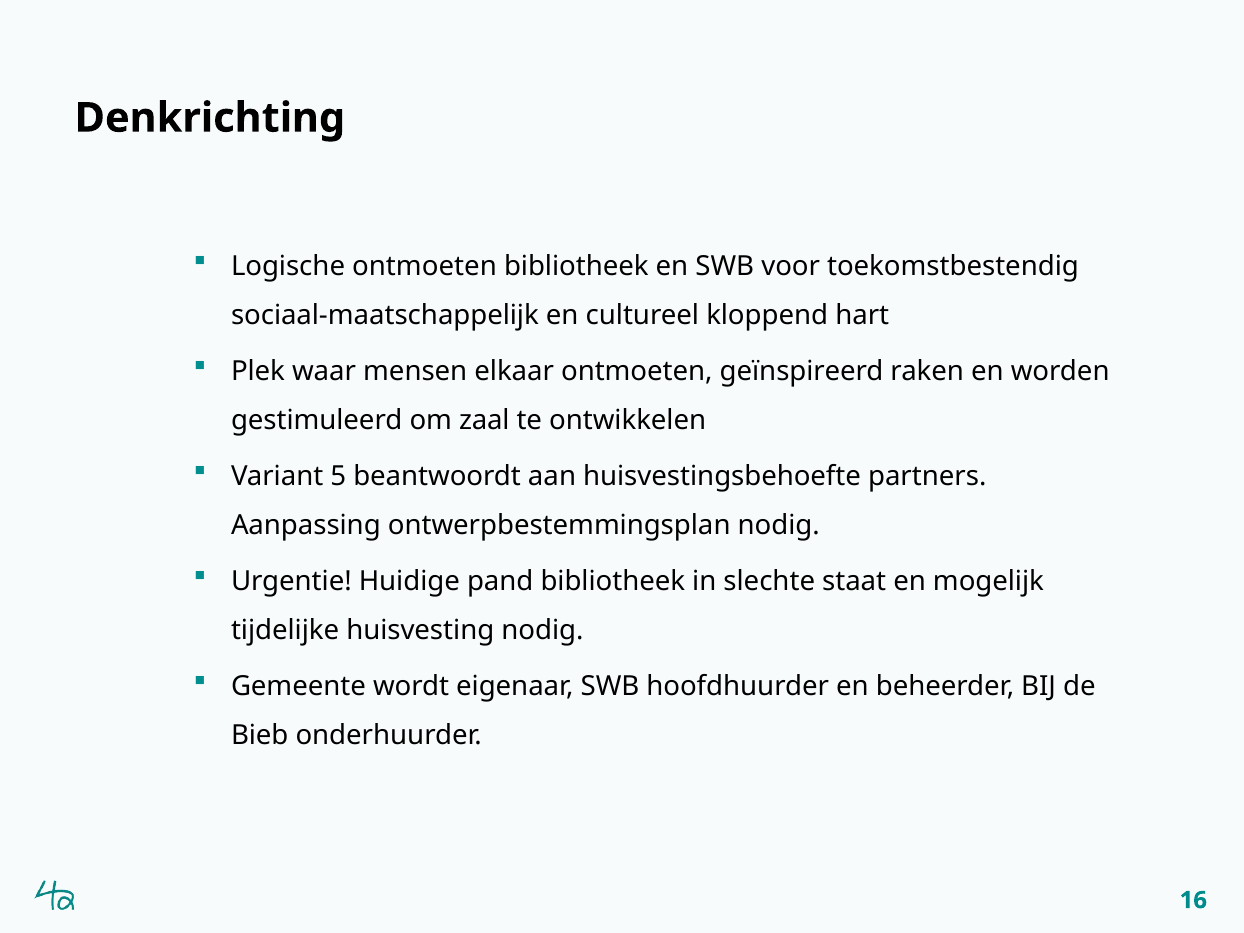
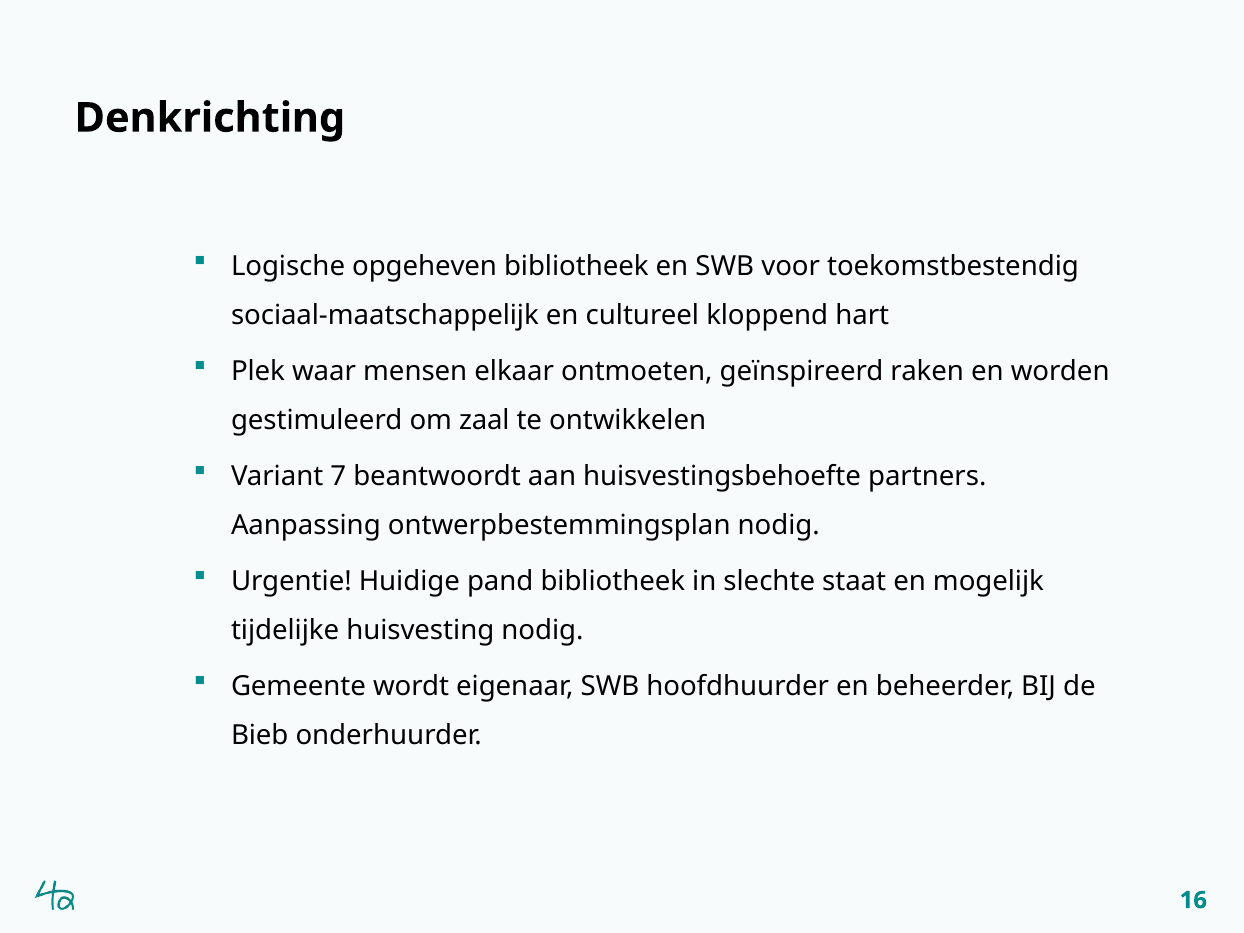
Logische ontmoeten: ontmoeten -> opgeheven (425, 266)
5: 5 -> 7 (338, 476)
